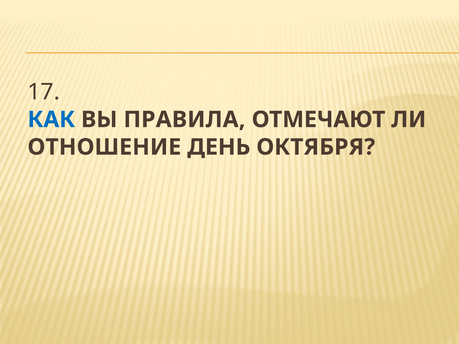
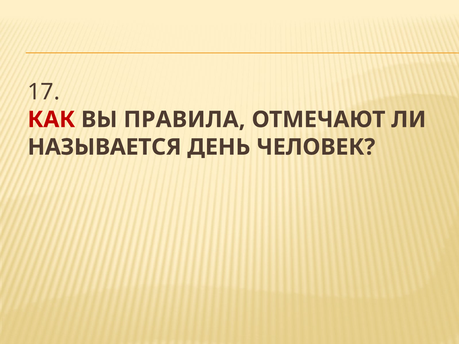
КАК colour: blue -> red (51, 120)
ОТНОШЕНИЕ: ОТНОШЕНИЕ -> НАЗЫВАЕТСЯ (104, 147)
ОКТЯБРЯ: ОКТЯБРЯ -> ЧЕЛОВЕК (316, 147)
